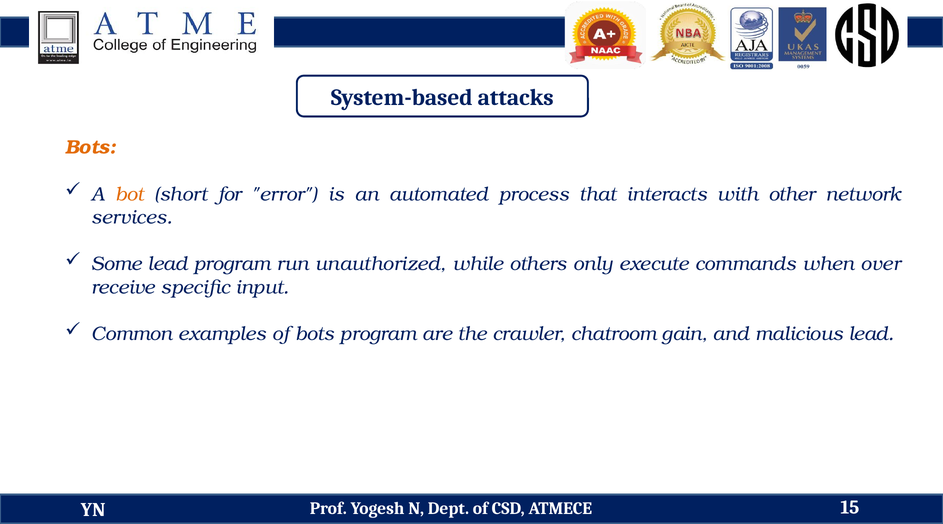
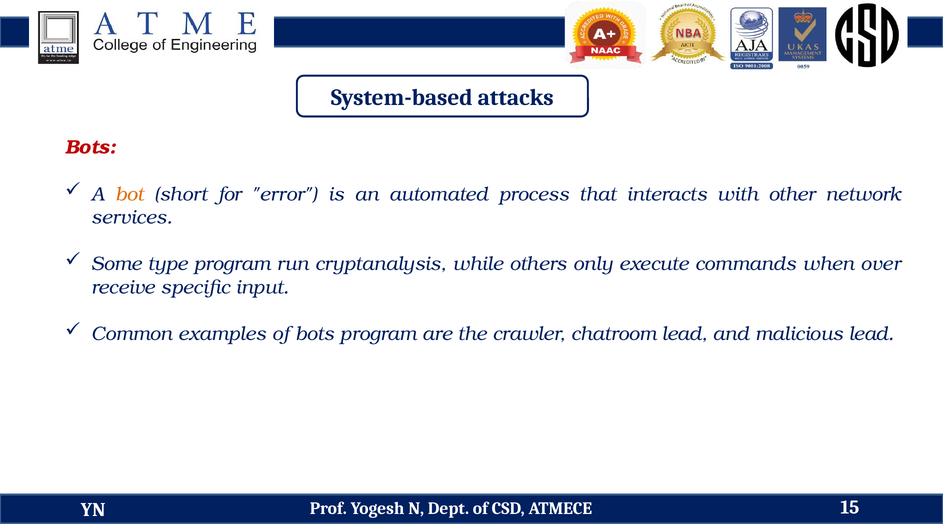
Bots colour: orange -> red (91, 148)
Some lead: lead -> type (168, 264)
unauthorized: unauthorized -> cryptanalysis (381, 264)
chatroom gain: gain -> lead (685, 334)
